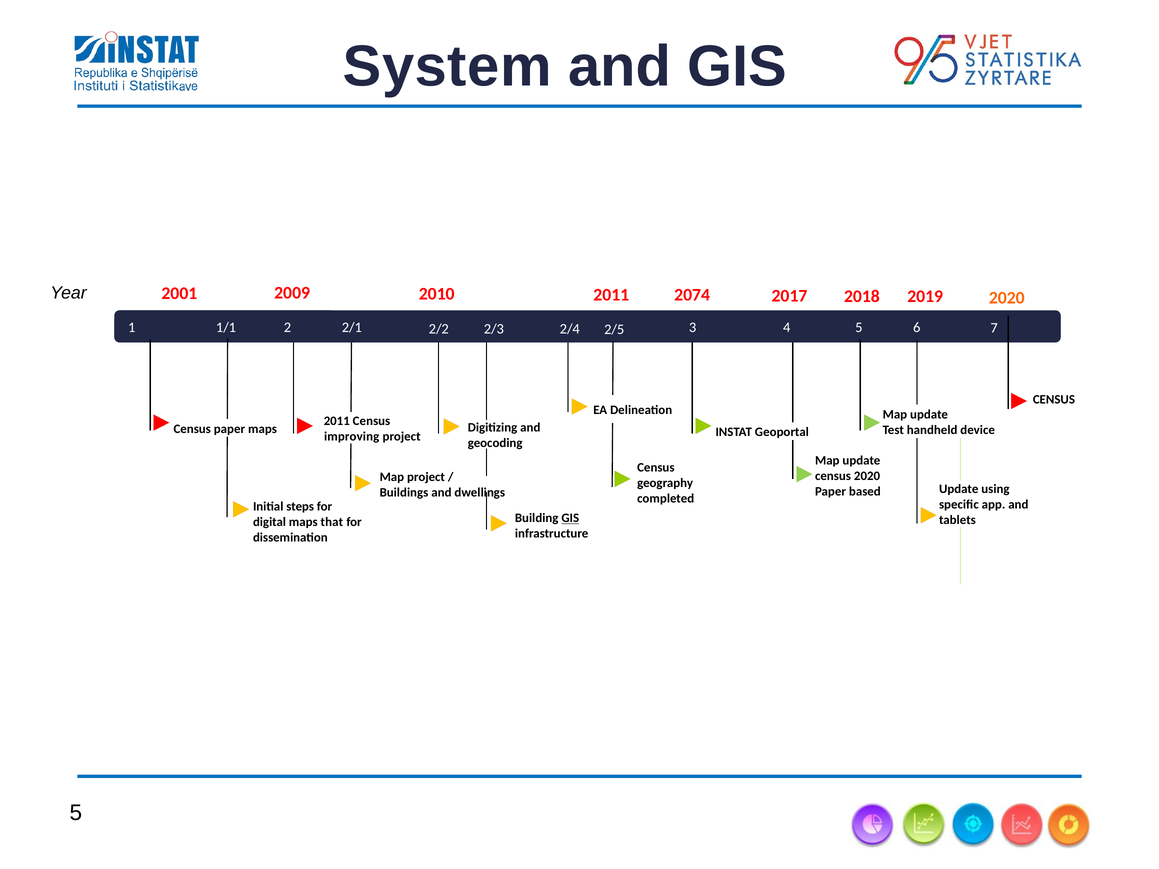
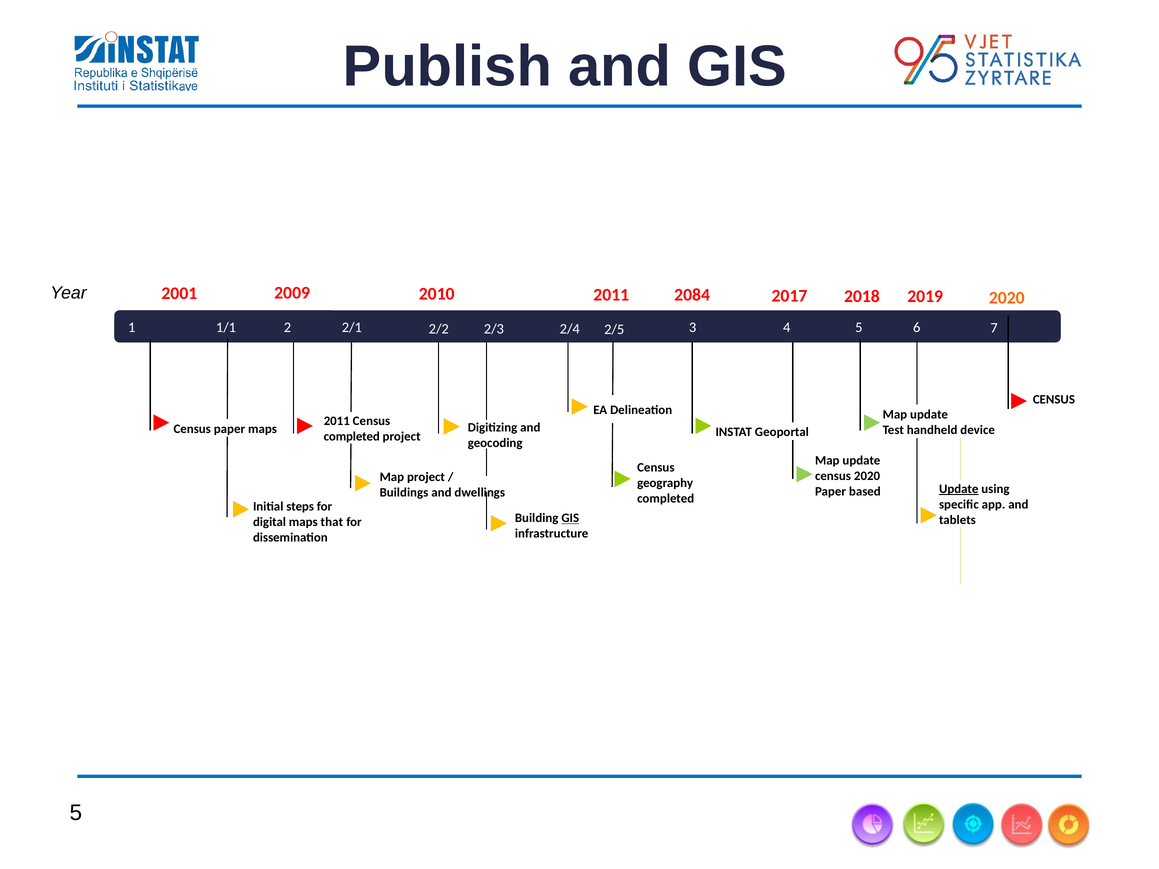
System: System -> Publish (447, 67)
2074: 2074 -> 2084 (692, 295)
improving: improving -> completed (352, 437)
Update underline: none -> present (959, 489)
